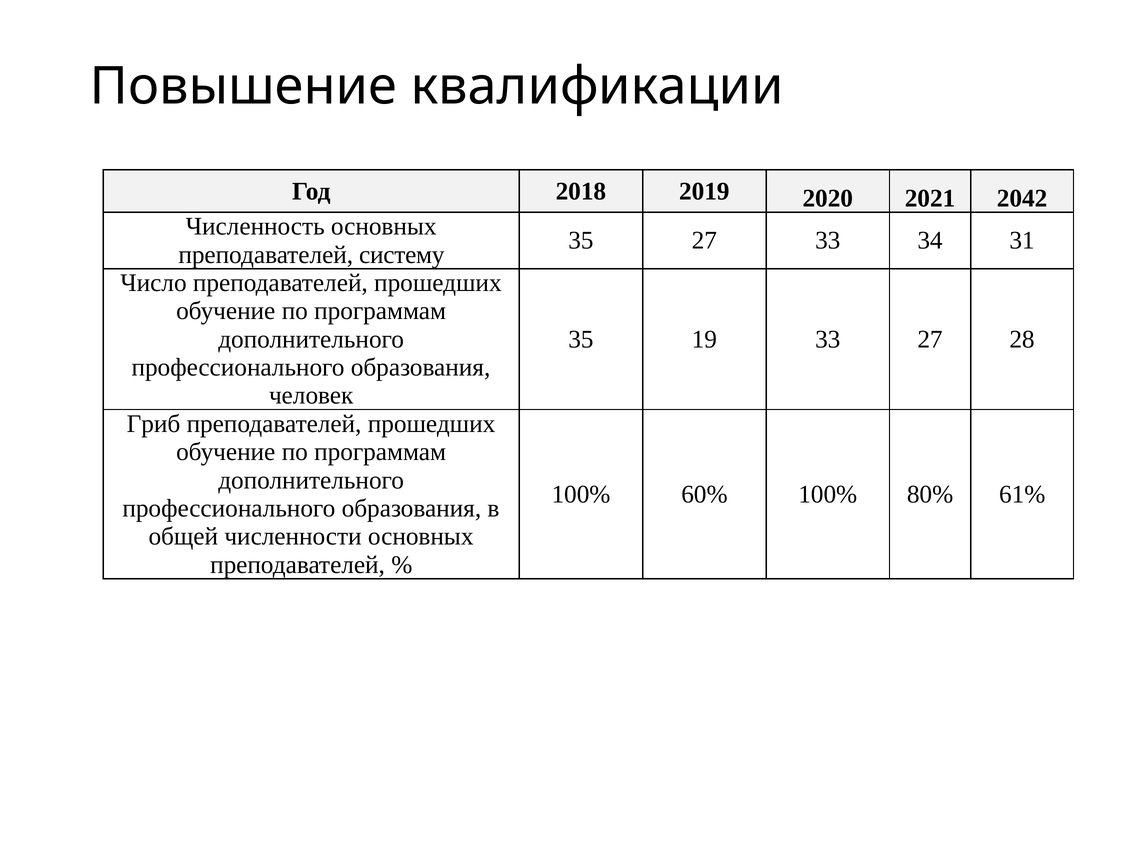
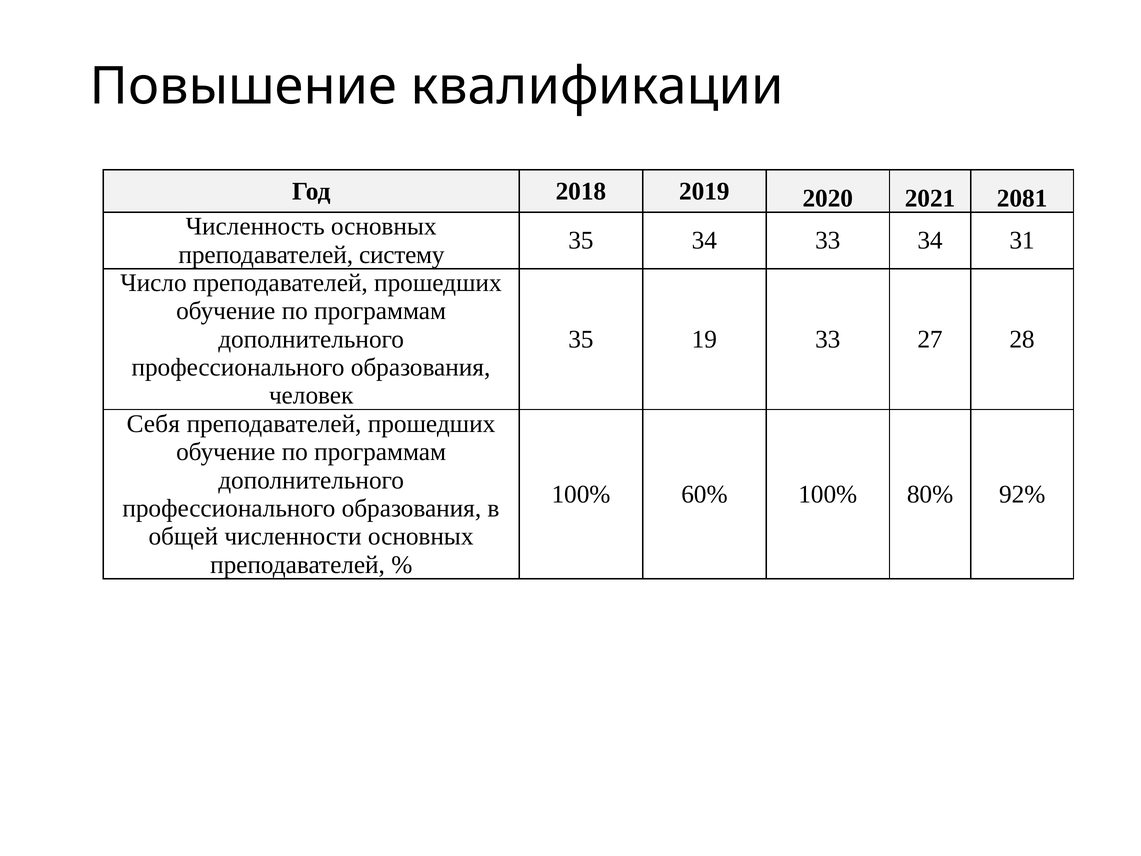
2042: 2042 -> 2081 (1022, 198)
35 27: 27 -> 34 (704, 241)
Гриб: Гриб -> Себя (153, 424)
61%: 61% -> 92% (1022, 494)
